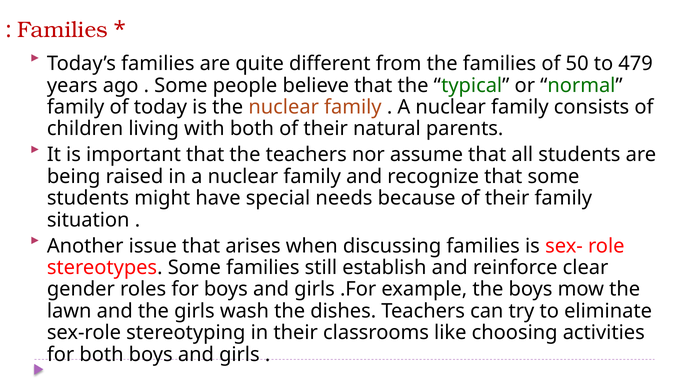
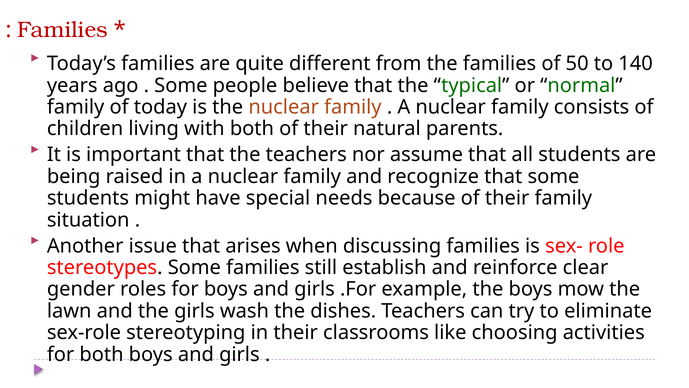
479: 479 -> 140 (636, 64)
